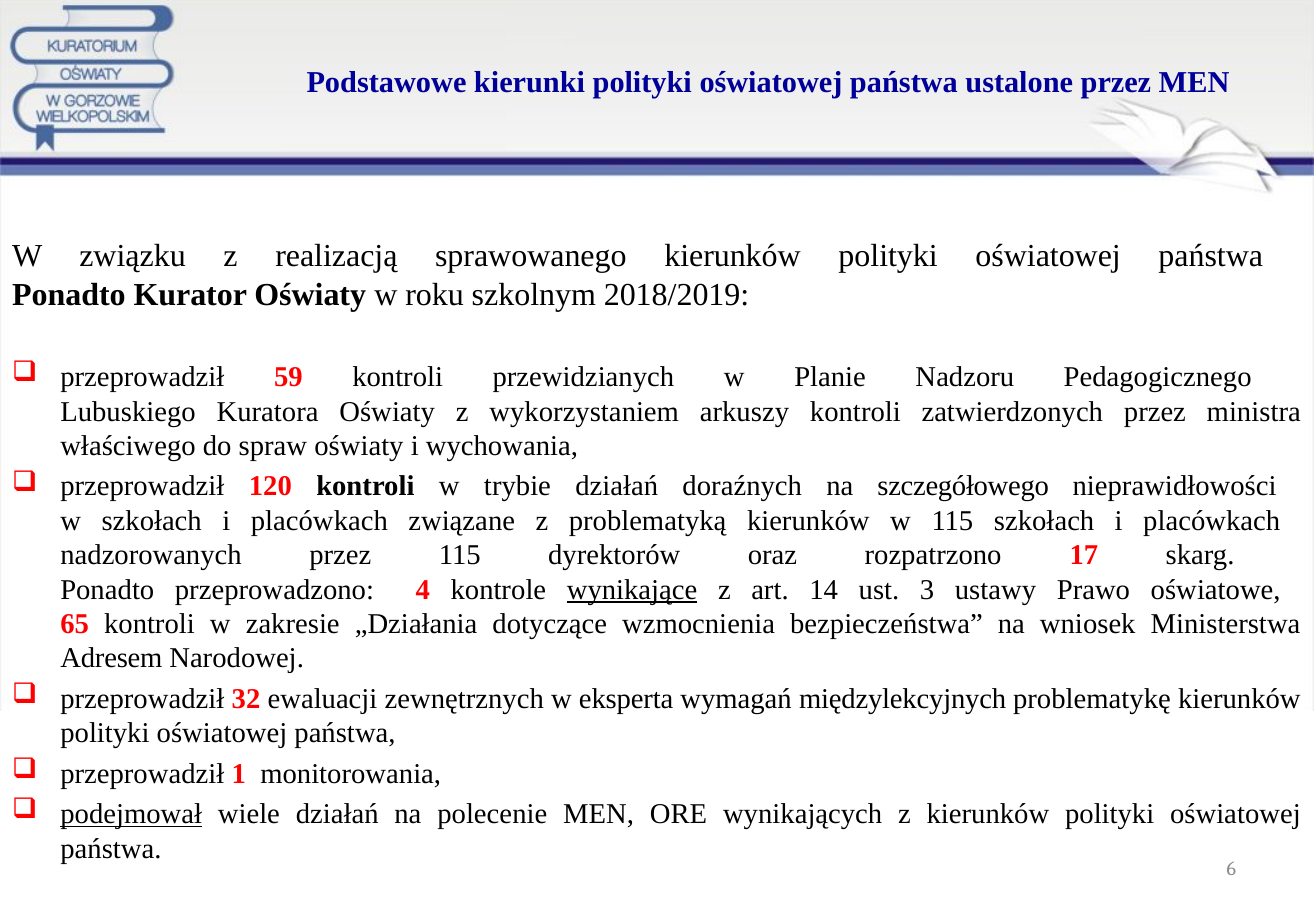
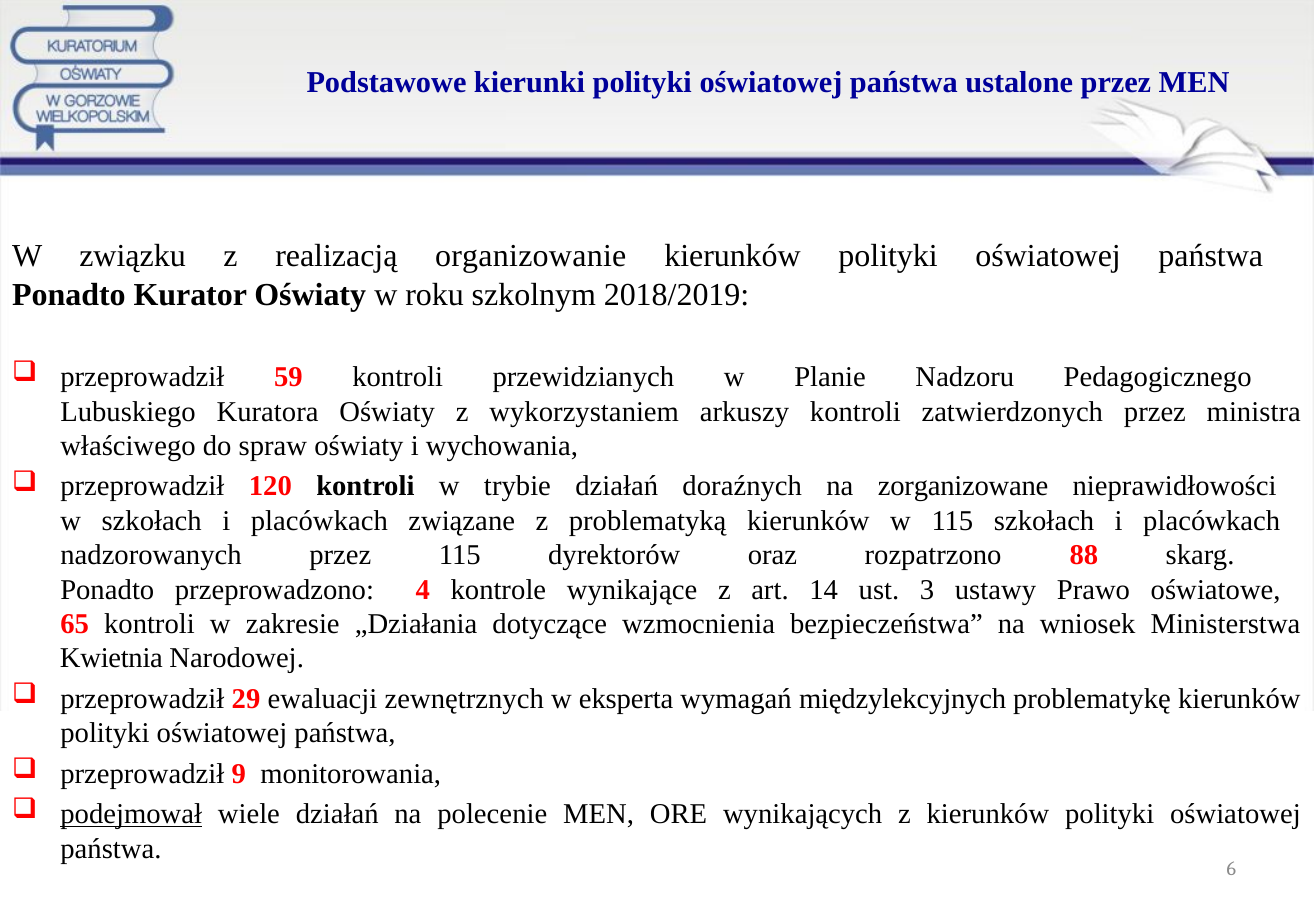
sprawowanego: sprawowanego -> organizowanie (531, 256)
szczegółowego: szczegółowego -> zorganizowane (963, 486)
17: 17 -> 88 (1084, 555)
wynikające underline: present -> none (632, 589)
Adresem: Adresem -> Kwietnia (111, 658)
32: 32 -> 29 (246, 699)
1: 1 -> 9 (239, 773)
